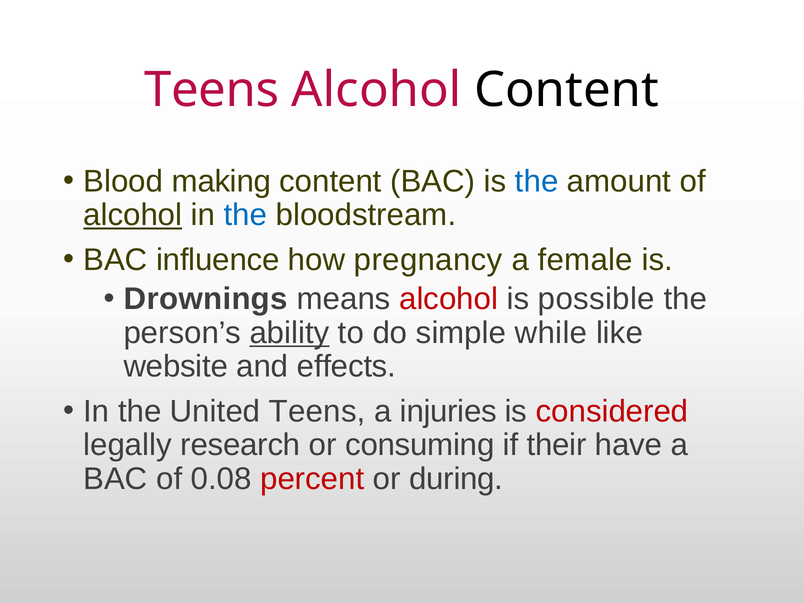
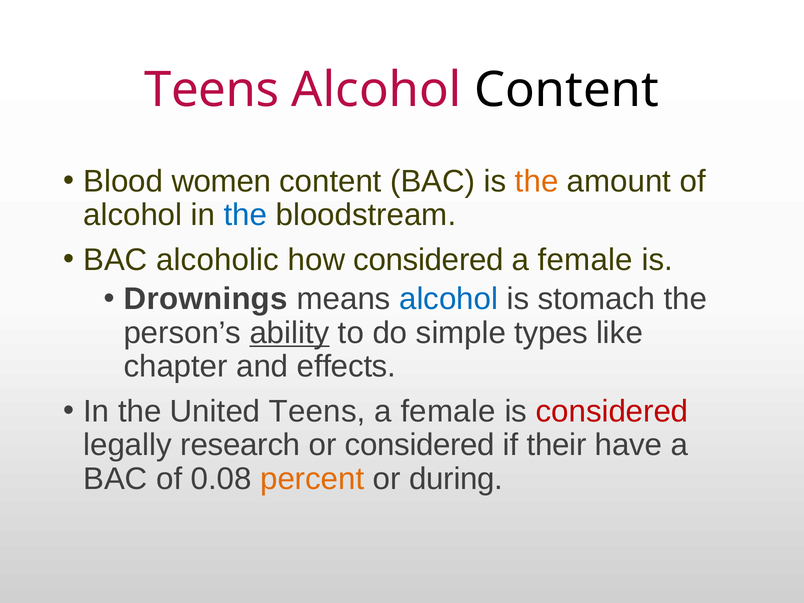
making: making -> women (221, 181)
the colour: blue -> orange (537, 181)
alcohol underline: present -> none (133, 215)
influence: influence -> alcoholic (218, 260)
how pregnancy: pregnancy -> considered (429, 260)
alcohol colour: red -> blue (449, 299)
possible: possible -> stomach (597, 299)
while: while -> types (551, 333)
website: website -> chapter (176, 366)
injuries: injuries -> female (448, 411)
or consuming: consuming -> considered (420, 445)
percent colour: red -> orange (312, 479)
